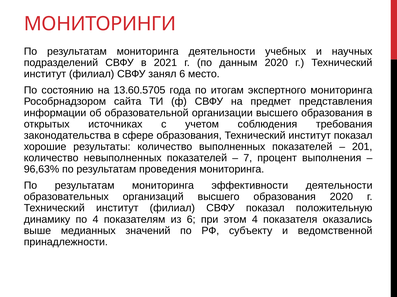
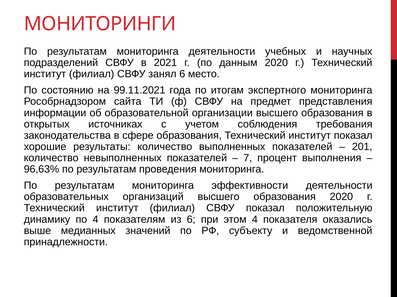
13.60.5705: 13.60.5705 -> 99.11.2021 (140, 90)
